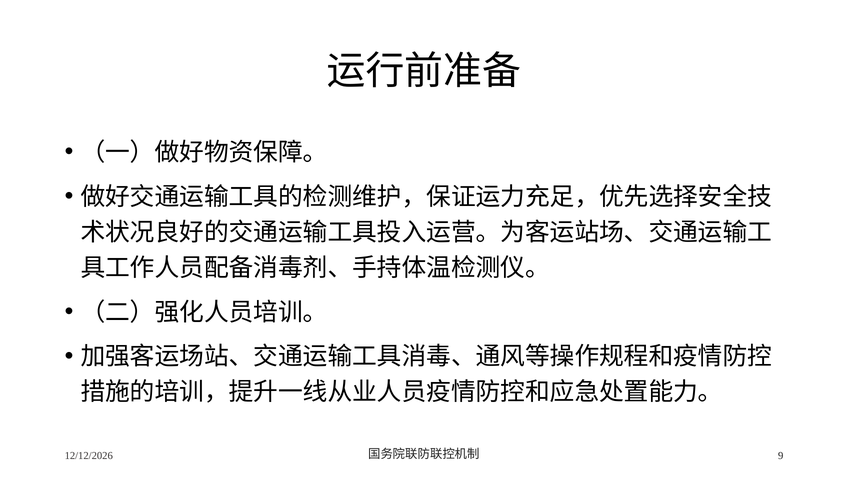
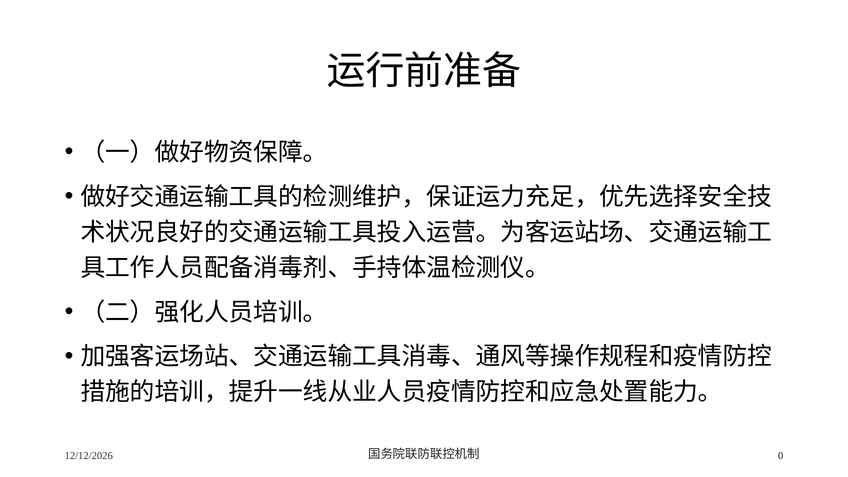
9: 9 -> 0 (781, 456)
